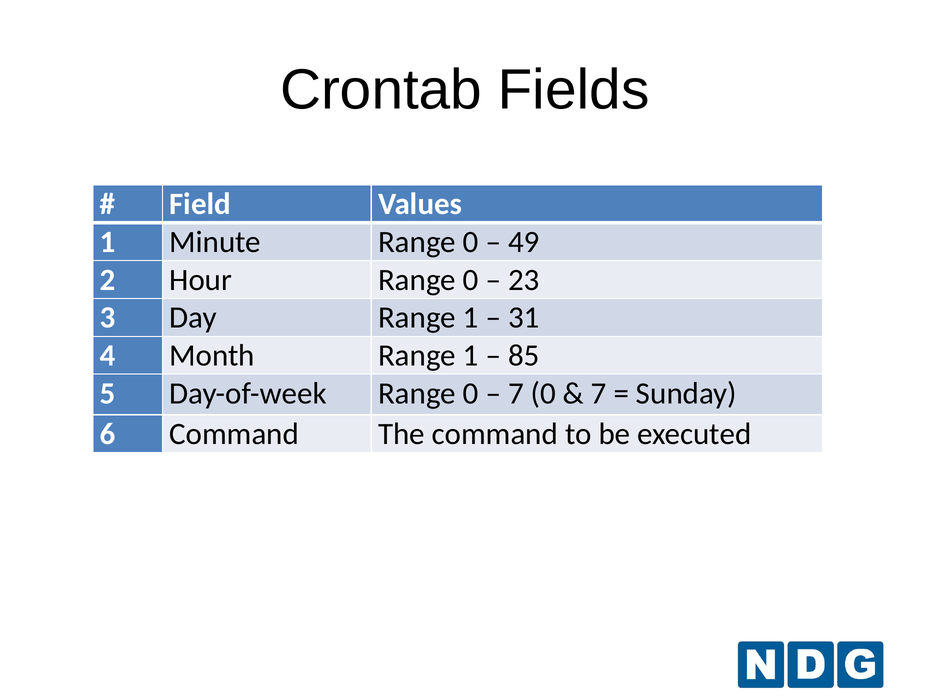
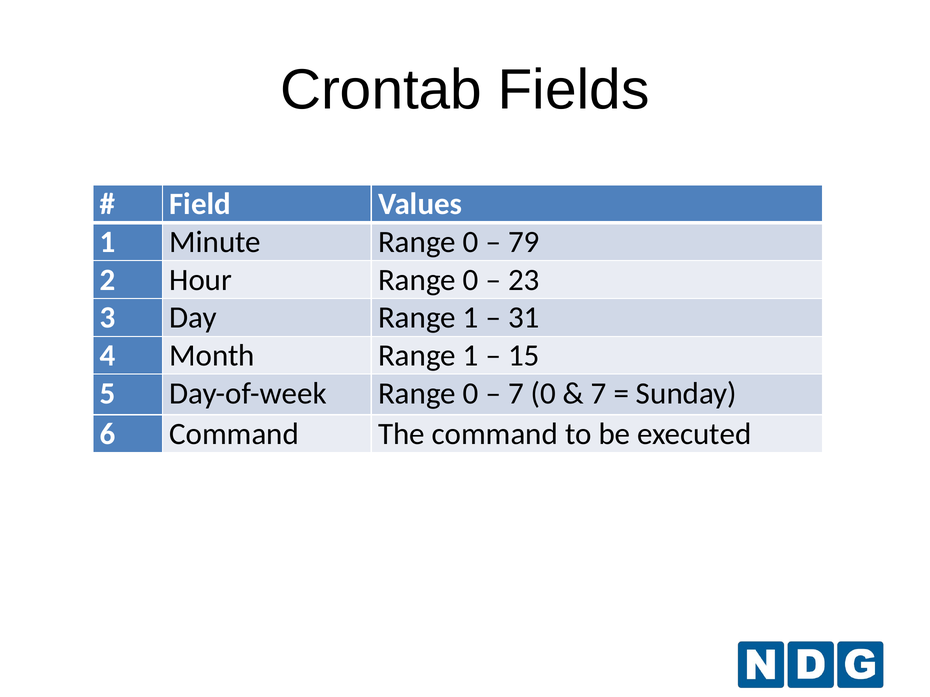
49: 49 -> 79 (524, 242)
85: 85 -> 15 (524, 356)
